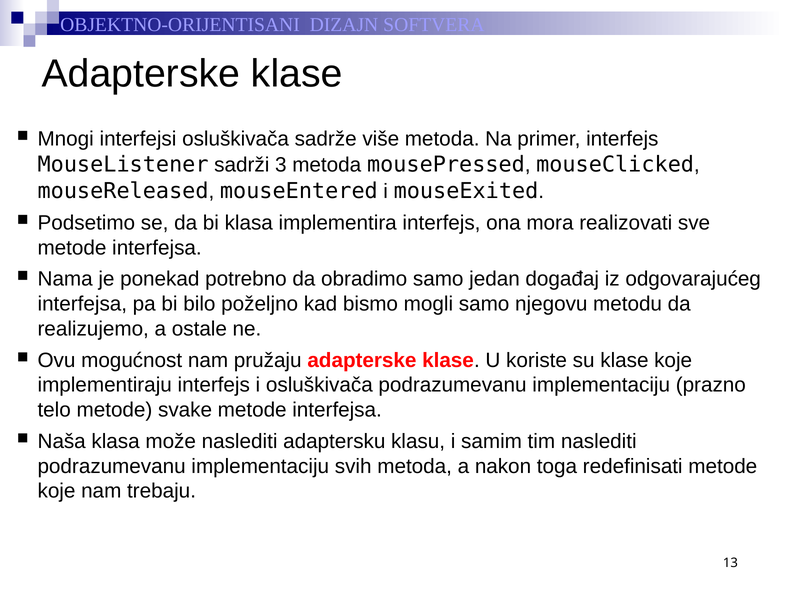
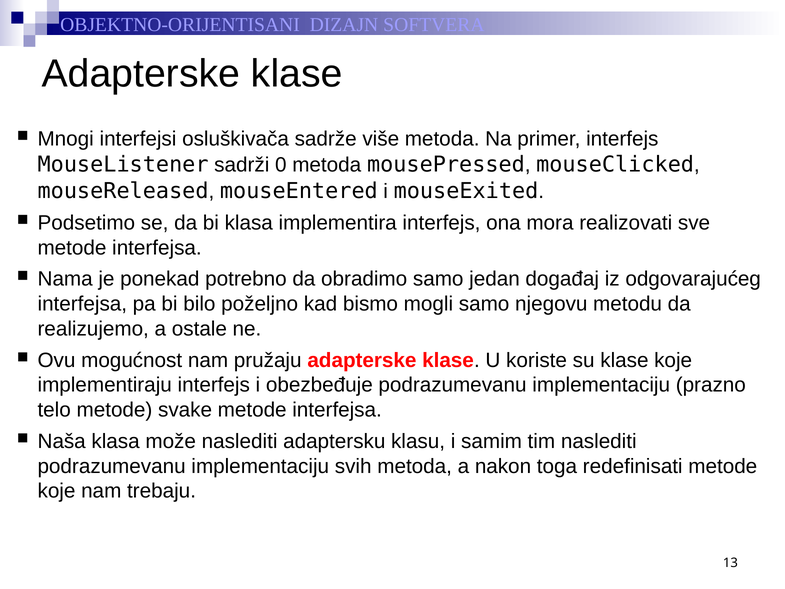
3: 3 -> 0 (281, 165)
i osluškivača: osluškivača -> obezbeđuje (319, 385)
